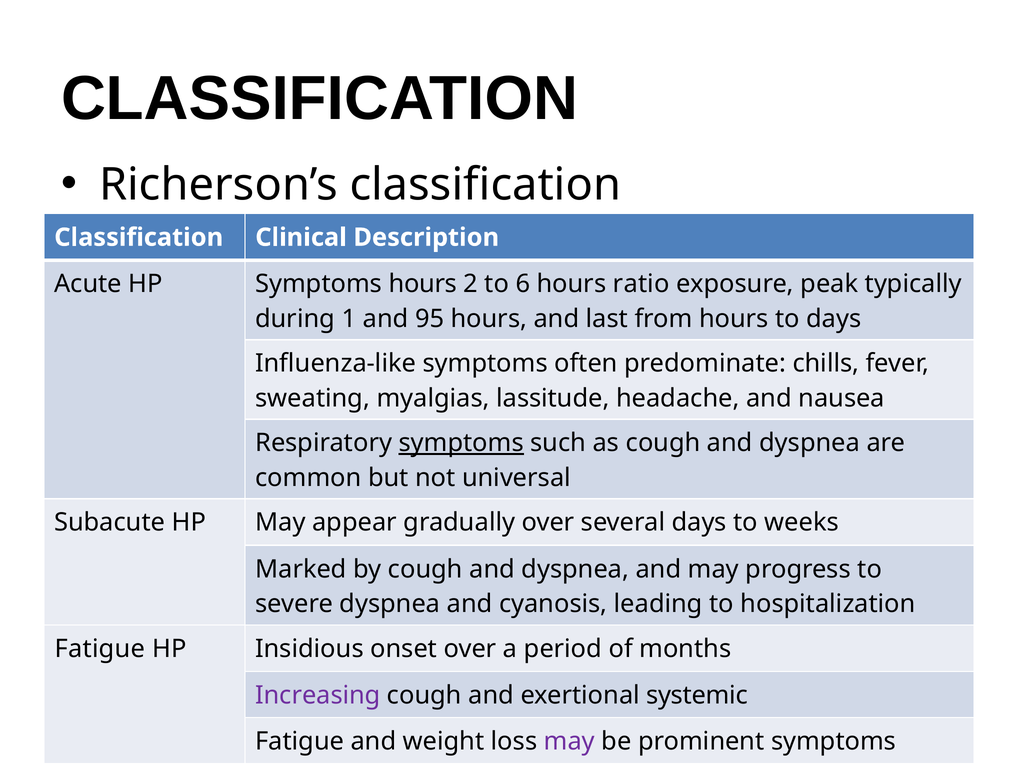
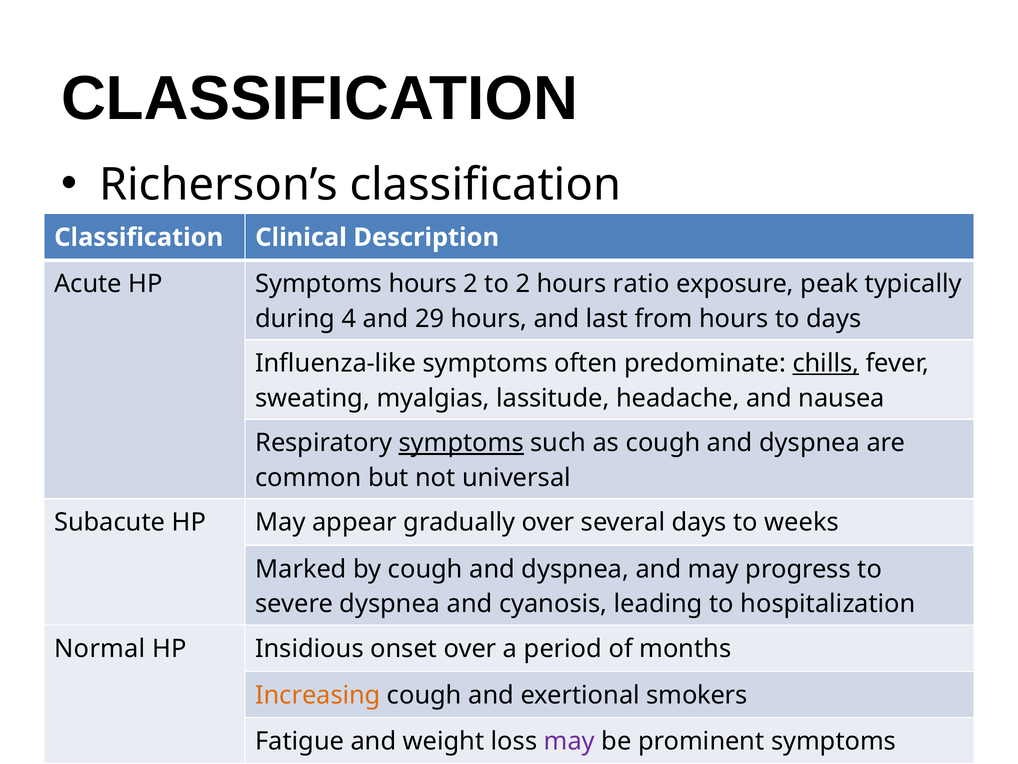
to 6: 6 -> 2 (523, 284)
1: 1 -> 4 (349, 318)
95: 95 -> 29 (430, 318)
chills underline: none -> present (826, 363)
Fatigue: Fatigue -> Normal (100, 648)
Increasing colour: purple -> orange (318, 695)
systemic: systemic -> smokers (697, 695)
